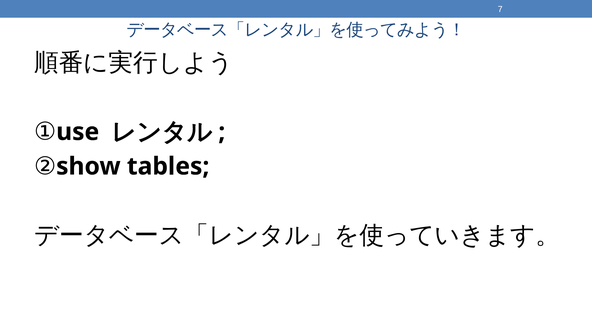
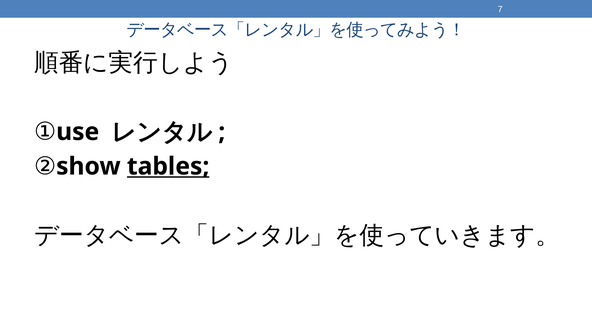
tables underline: none -> present (168, 166)
